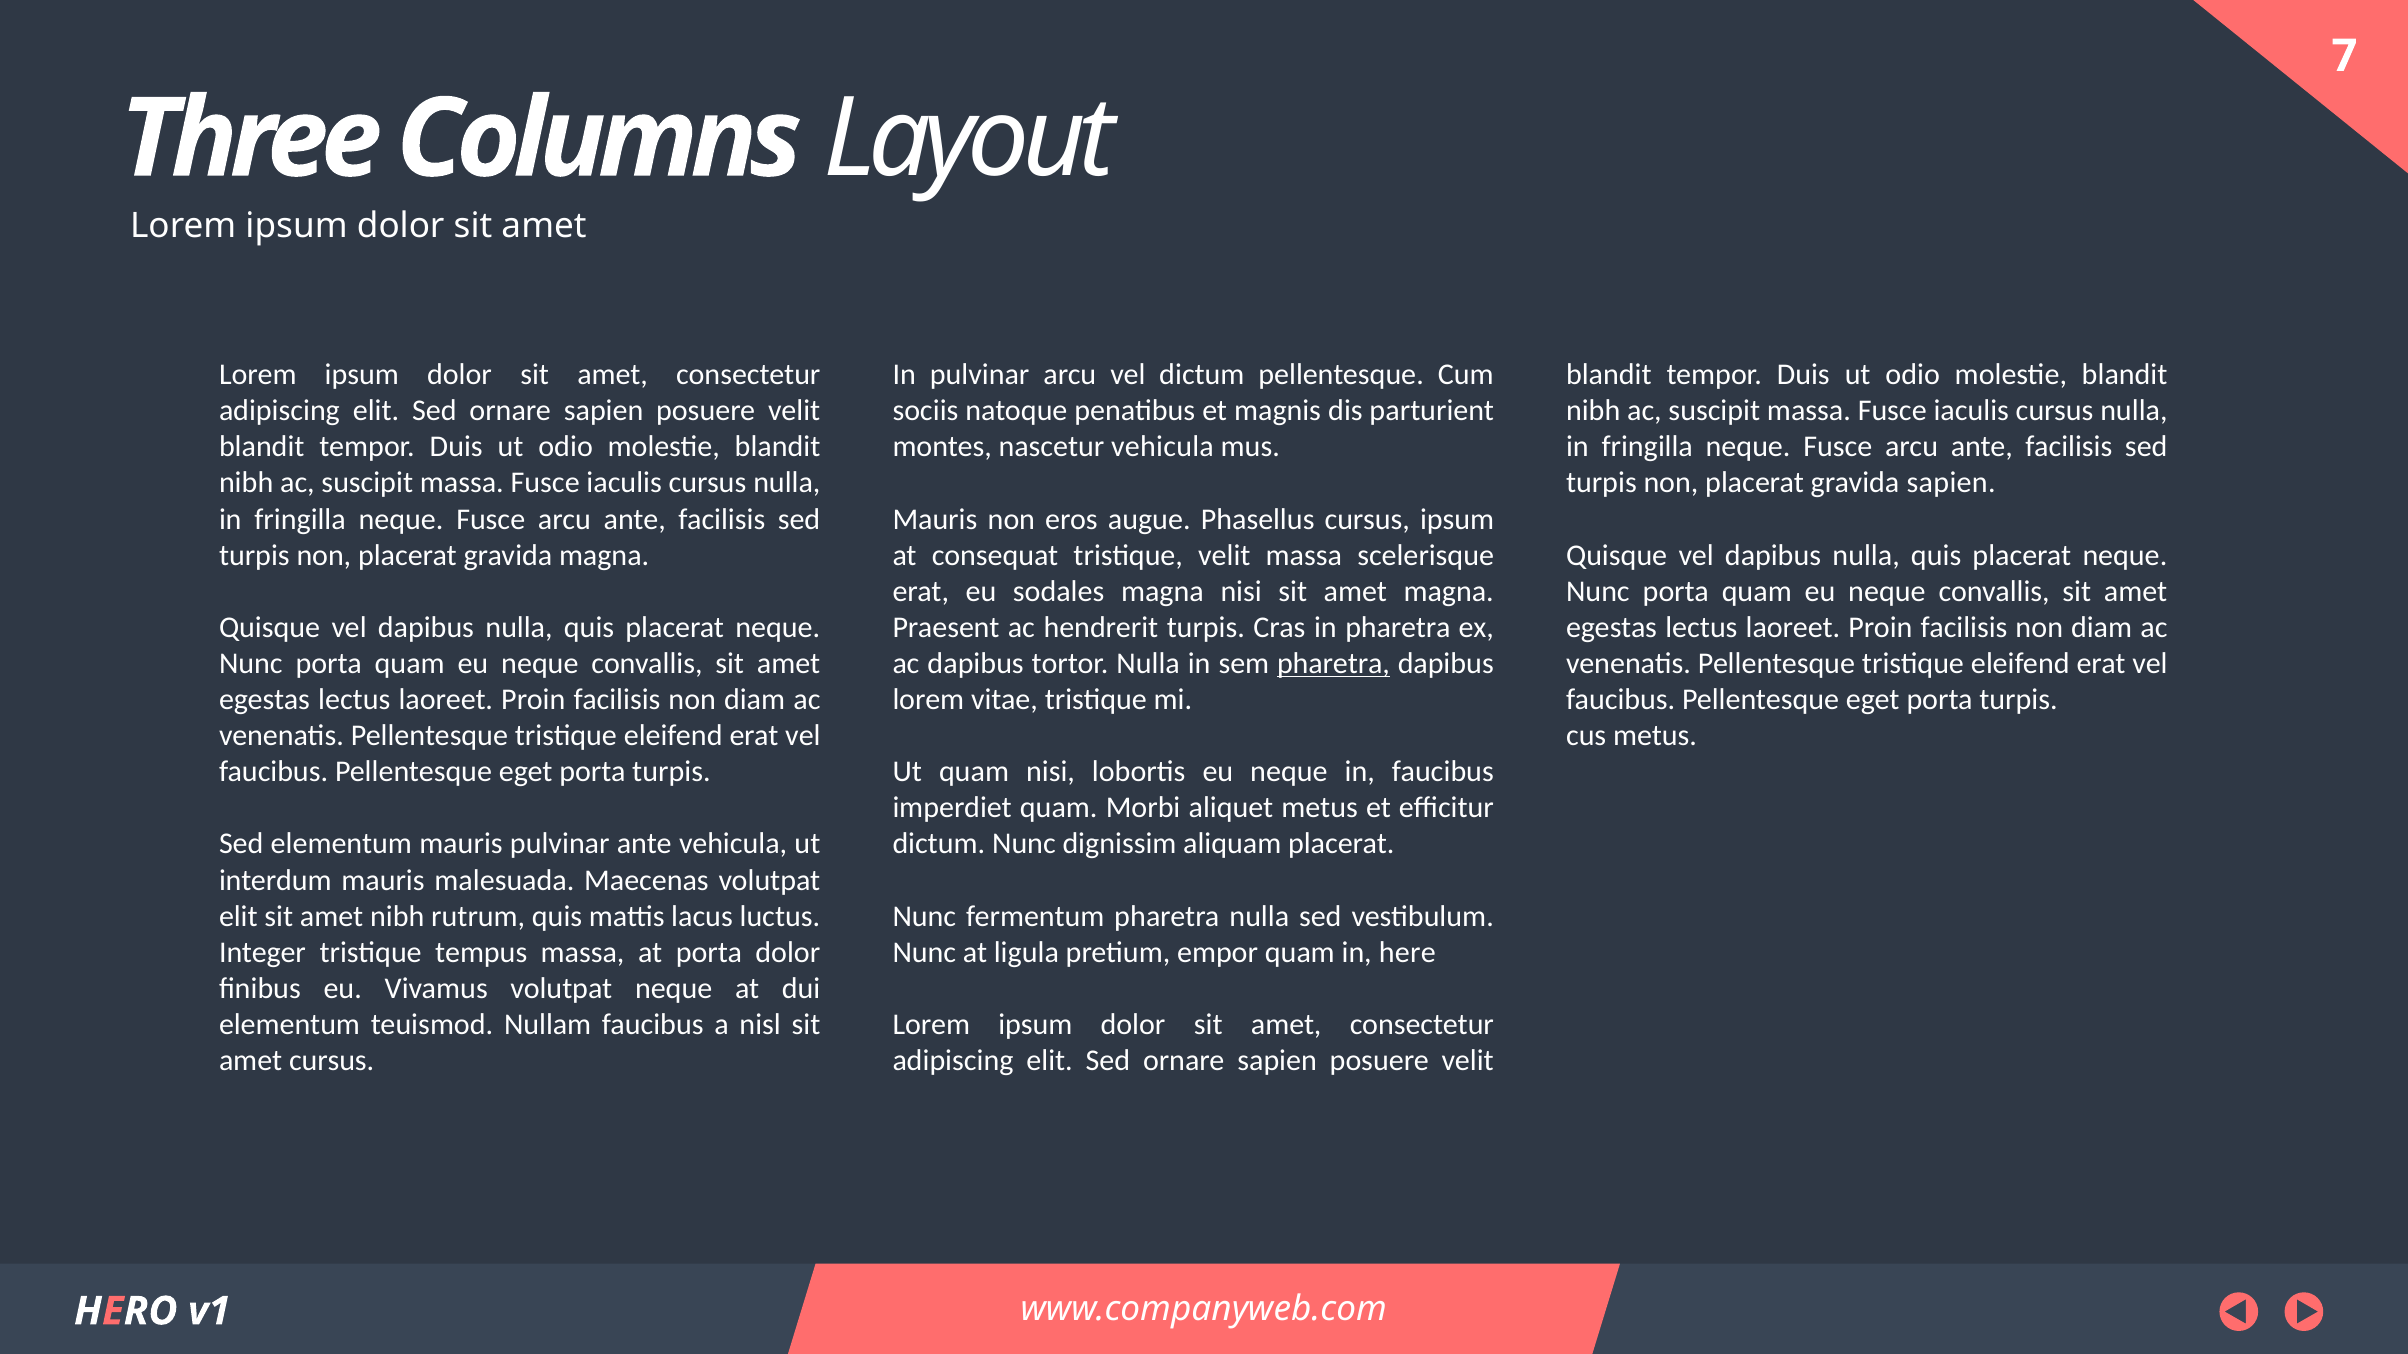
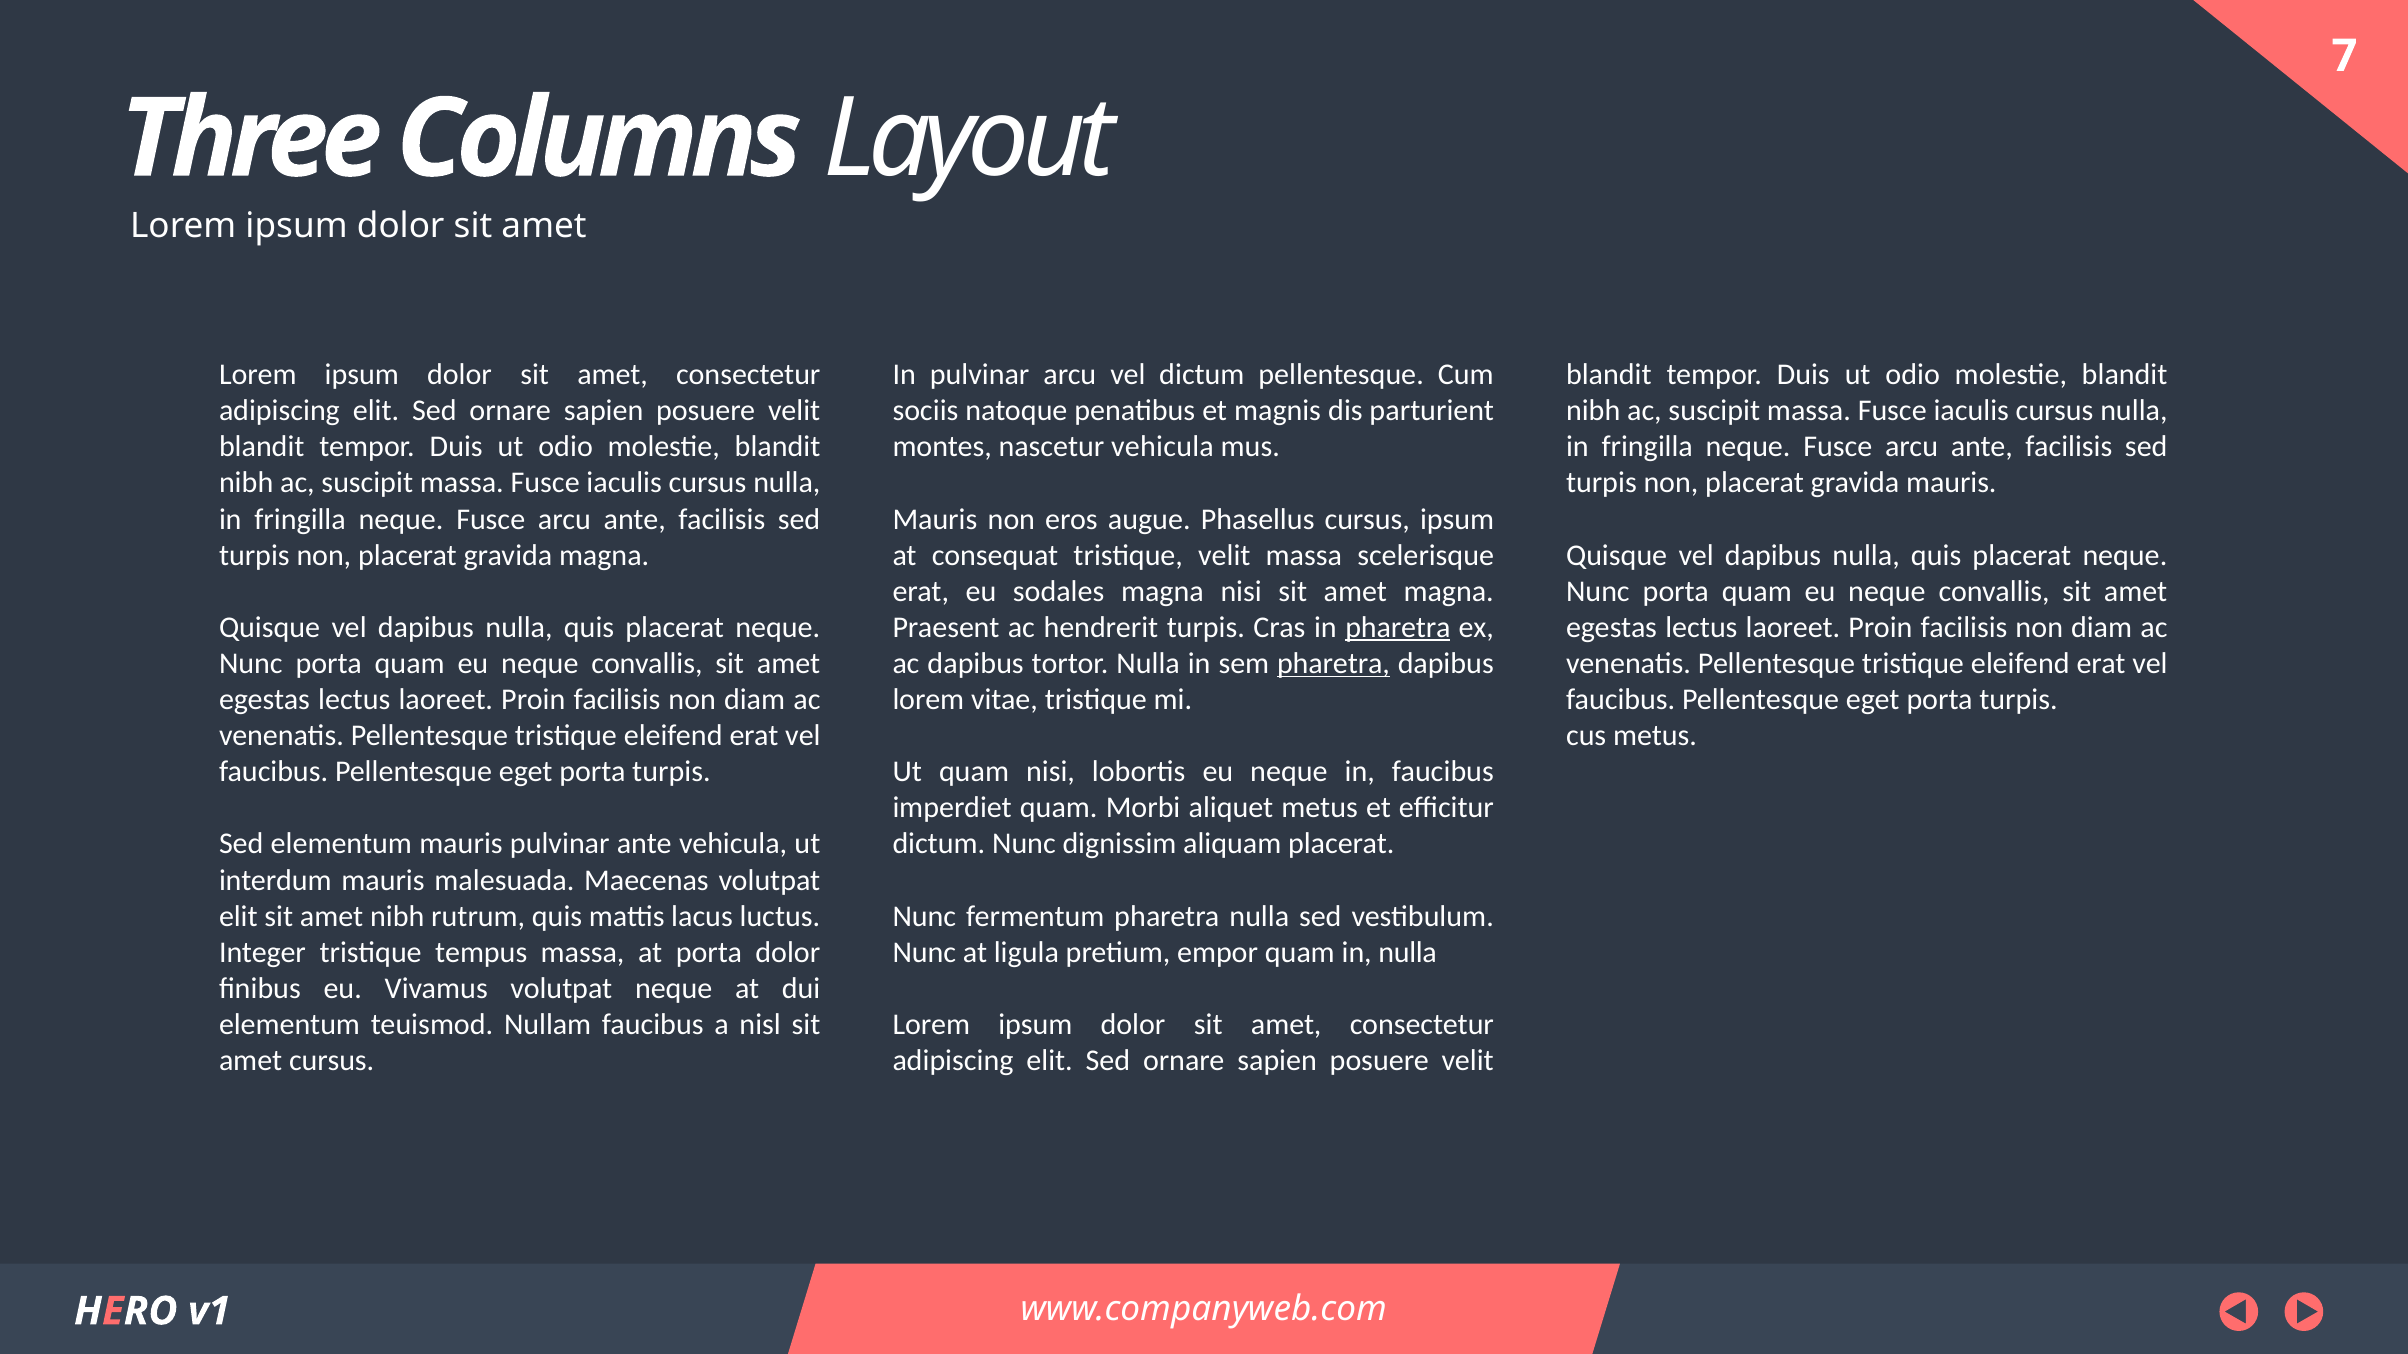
gravida sapien: sapien -> mauris (1951, 483)
pharetra underline: none -> present (1398, 628)
in here: here -> nulla (1408, 953)
